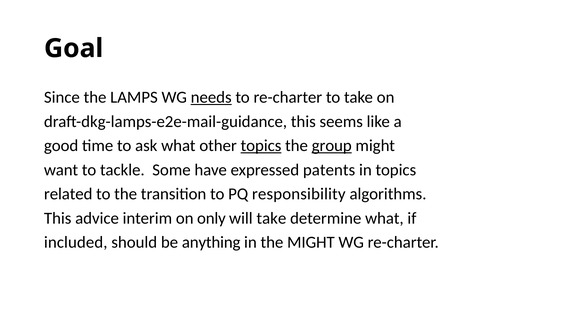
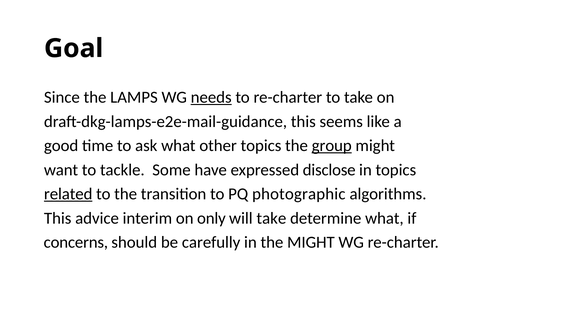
topics underline: present -> none (261, 146)
patents: patents -> disclose (329, 170)
related underline: none -> present (68, 194)
responsibility: responsibility -> photographic (299, 194)
included: included -> concerns (76, 243)
anything: anything -> carefully (211, 243)
